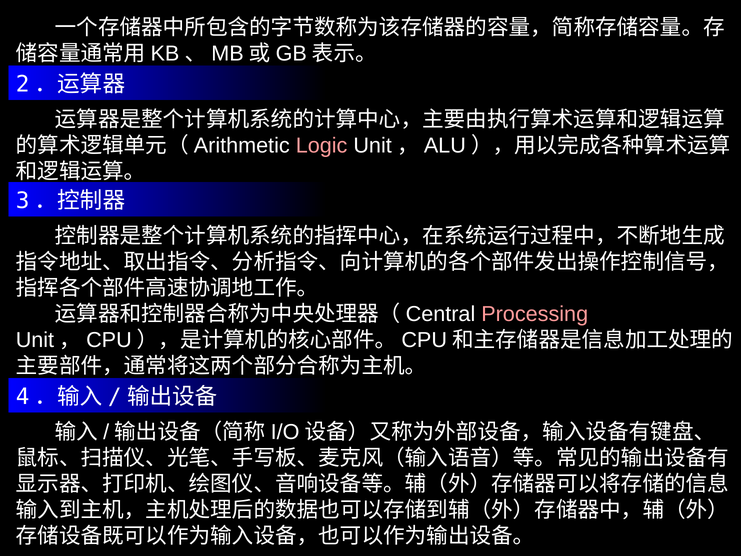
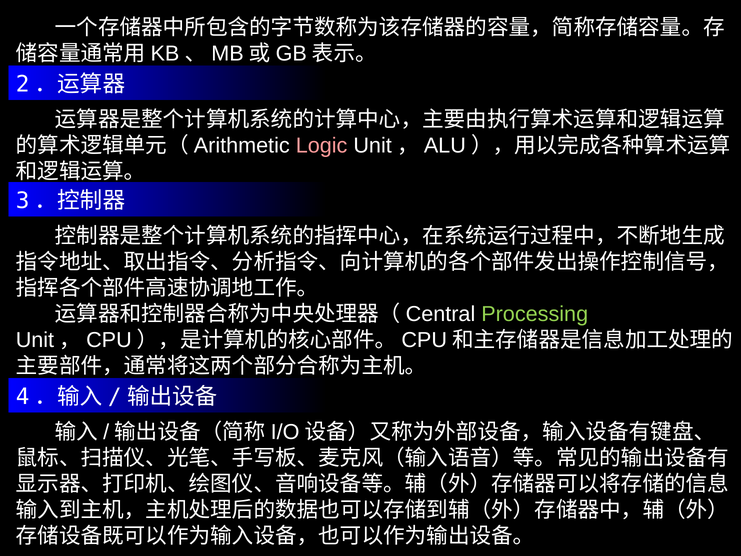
Processing colour: pink -> light green (535, 314)
